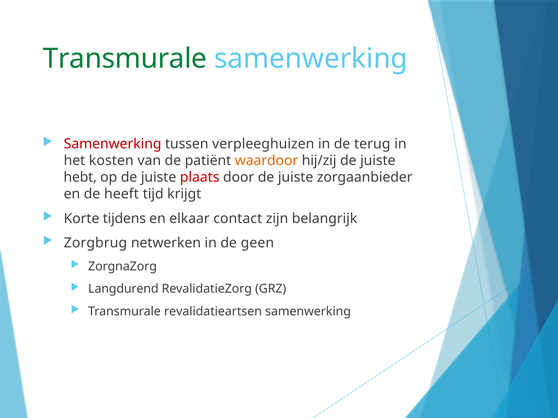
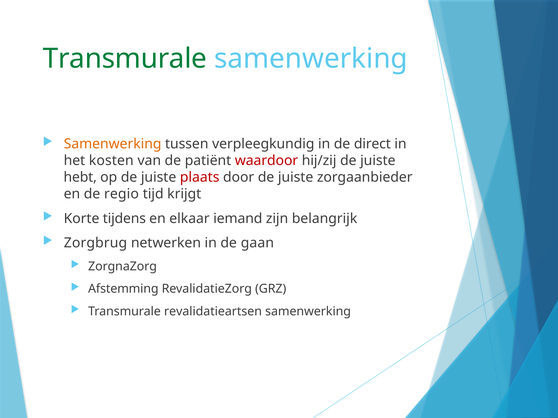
Samenwerking colour: red -> orange (113, 144)
verpleeghuizen: verpleeghuizen -> verpleegkundig (263, 144)
terug: terug -> direct (372, 144)
waardoor colour: orange -> red (266, 161)
heeft: heeft -> regio (121, 194)
contact: contact -> iemand (238, 219)
geen: geen -> gaan (257, 243)
Langdurend: Langdurend -> Afstemming (123, 289)
